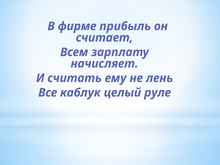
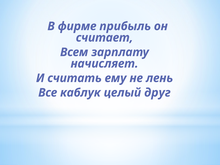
руле: руле -> друг (157, 93)
